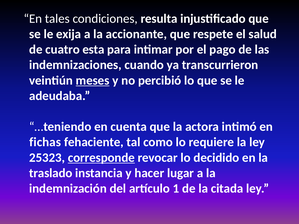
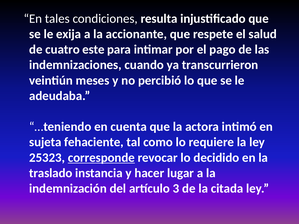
esta: esta -> este (93, 50)
meses underline: present -> none (93, 80)
fichas: fichas -> sujeta (45, 142)
1: 1 -> 3 (176, 189)
